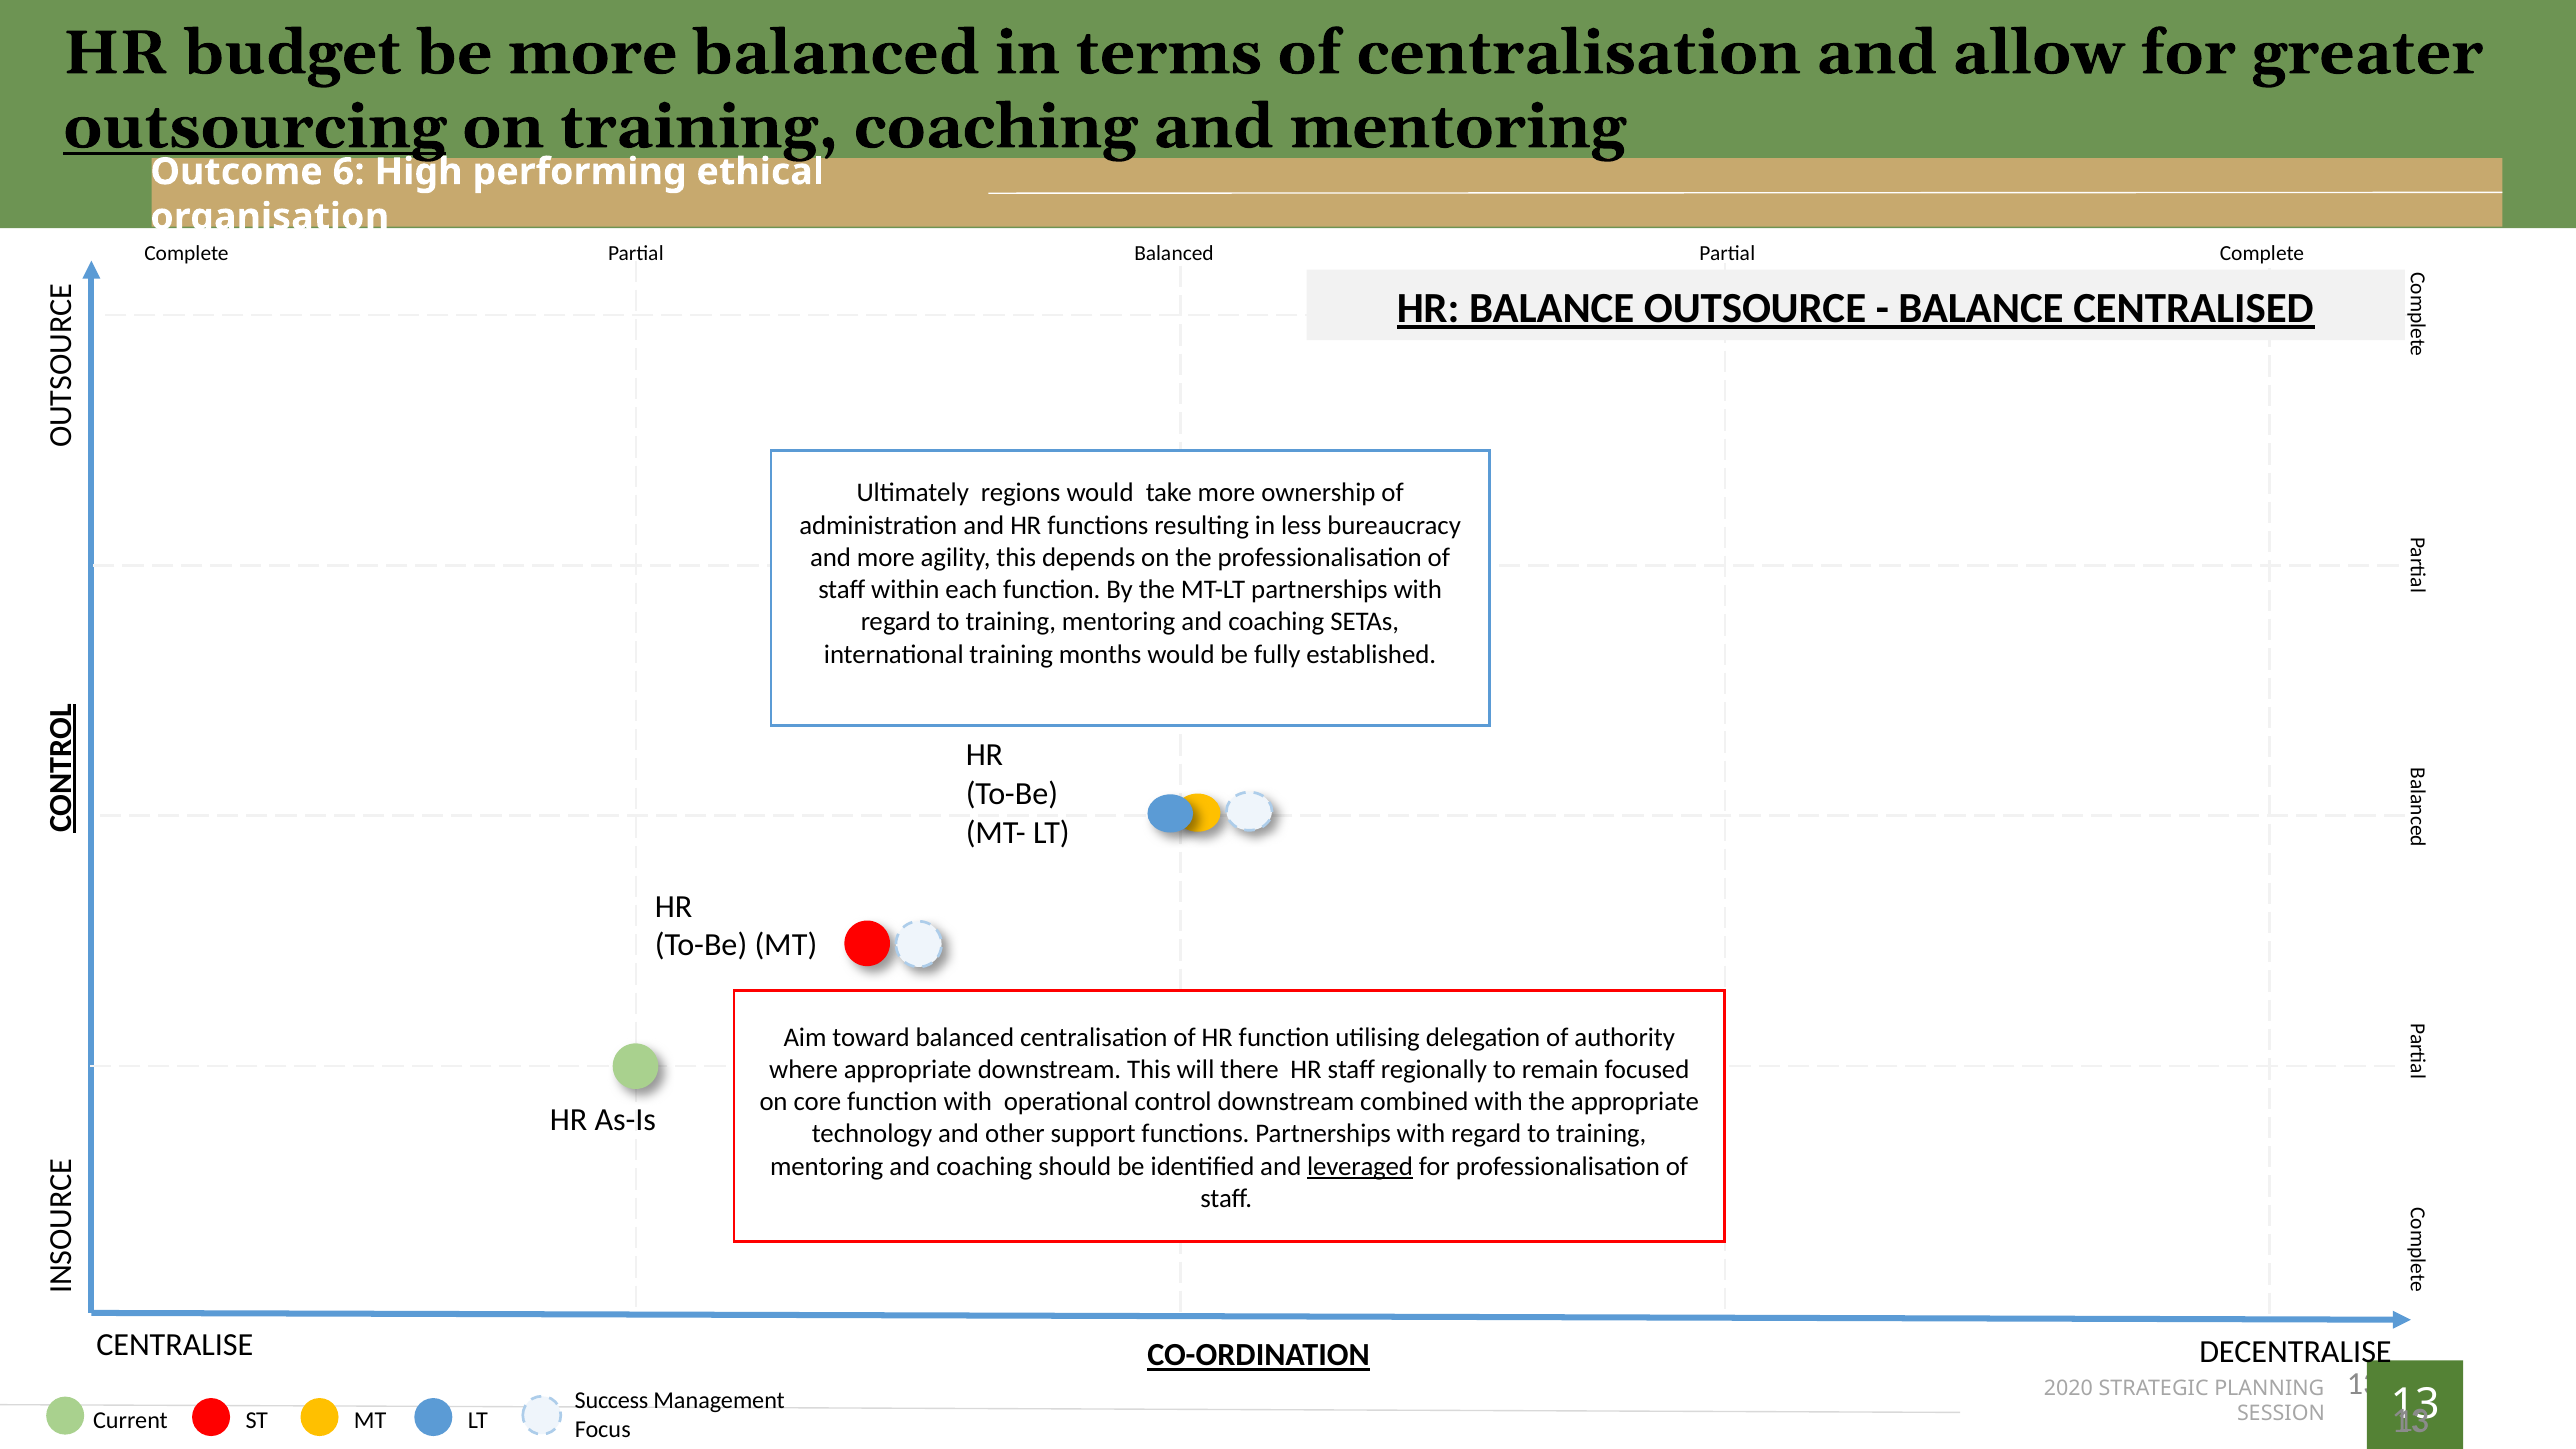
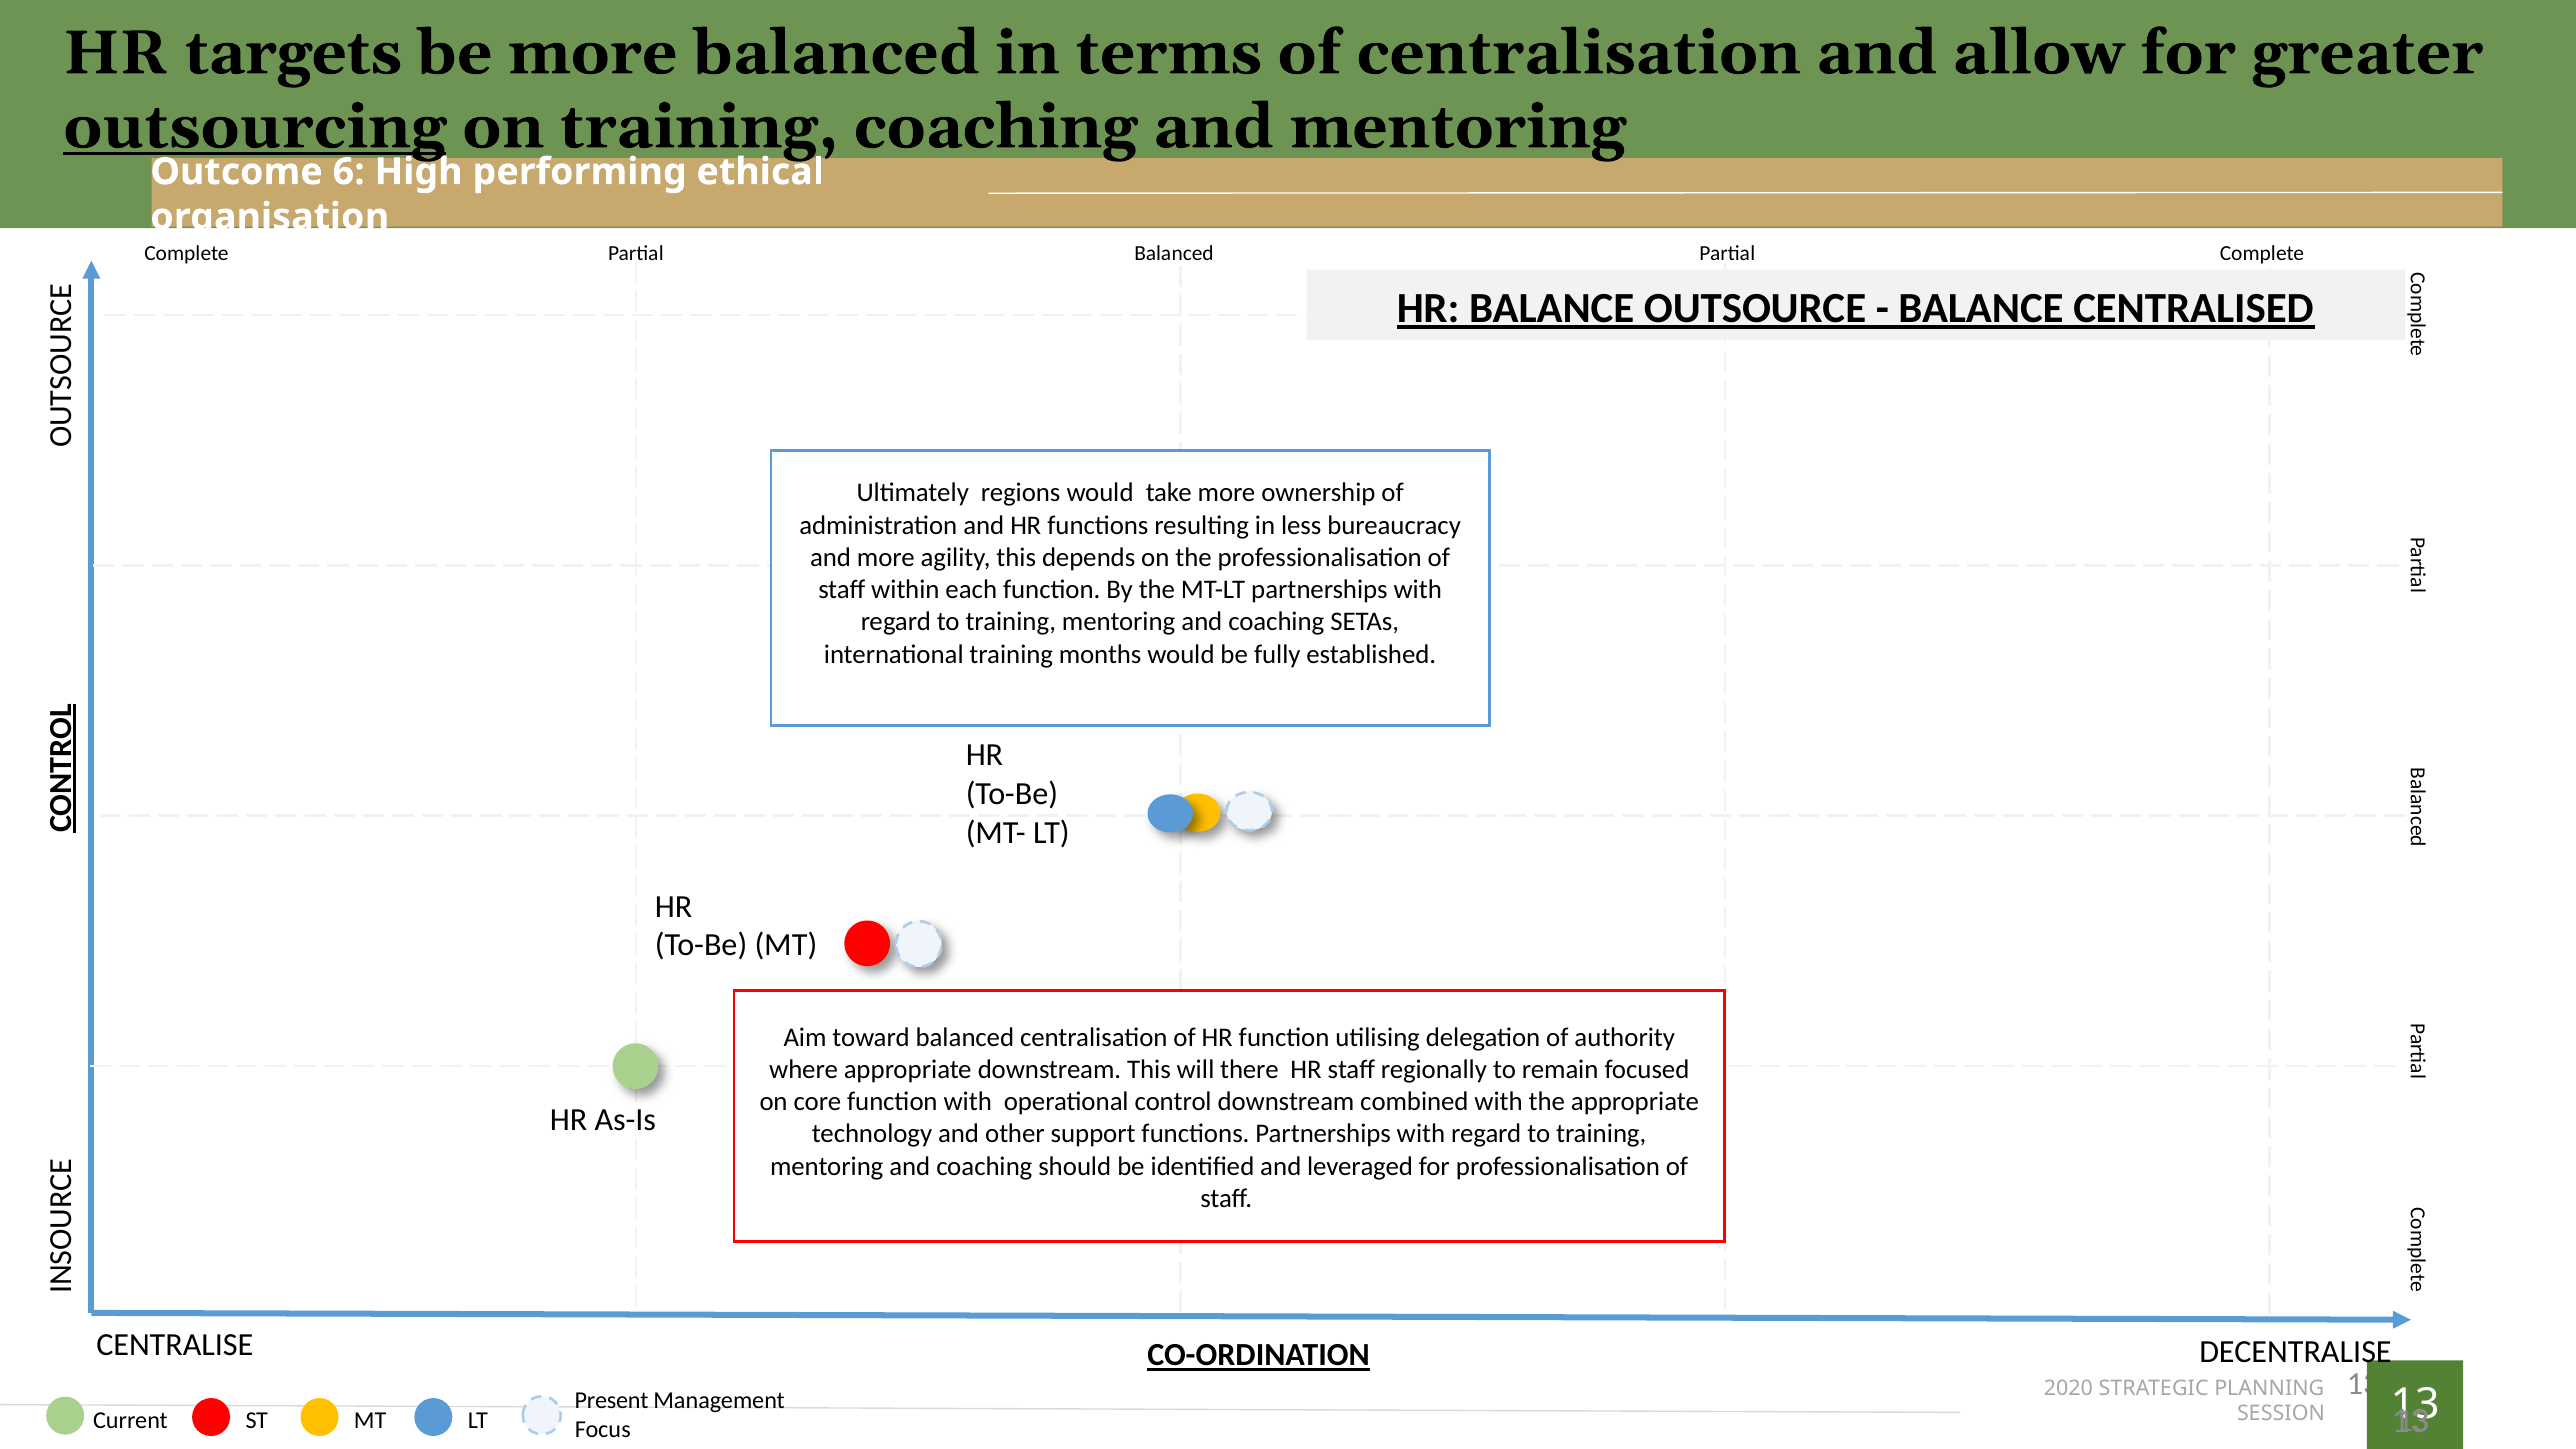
budget: budget -> targets (293, 53)
leveraged underline: present -> none (1360, 1166)
Success: Success -> Present (612, 1400)
